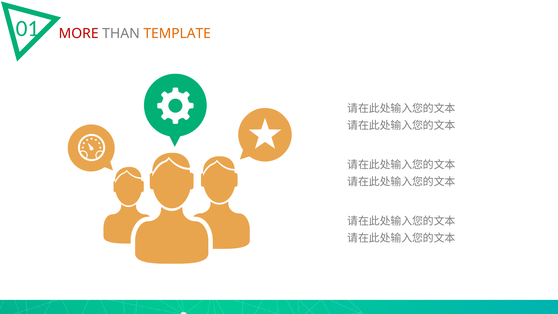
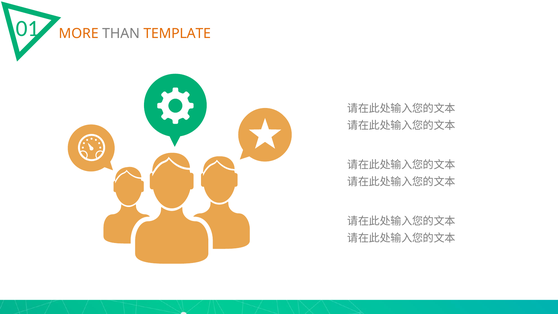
MORE colour: red -> orange (79, 34)
